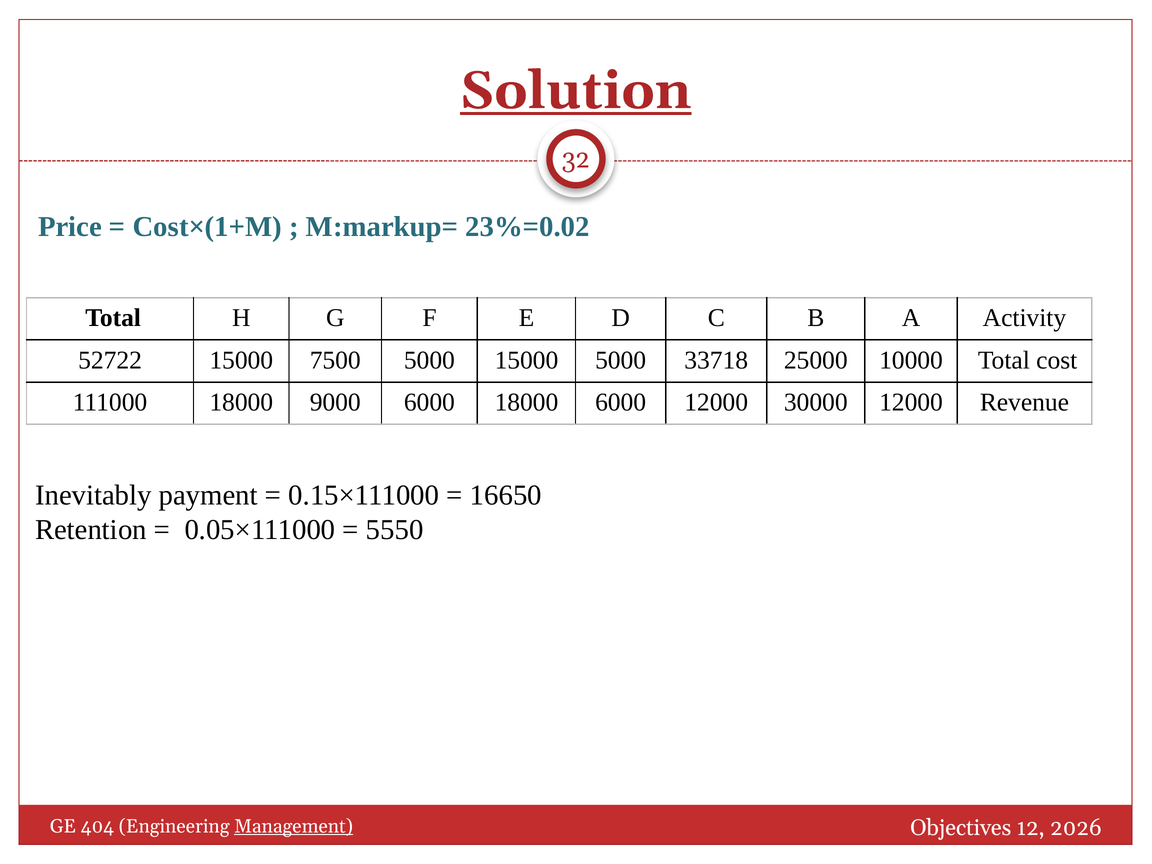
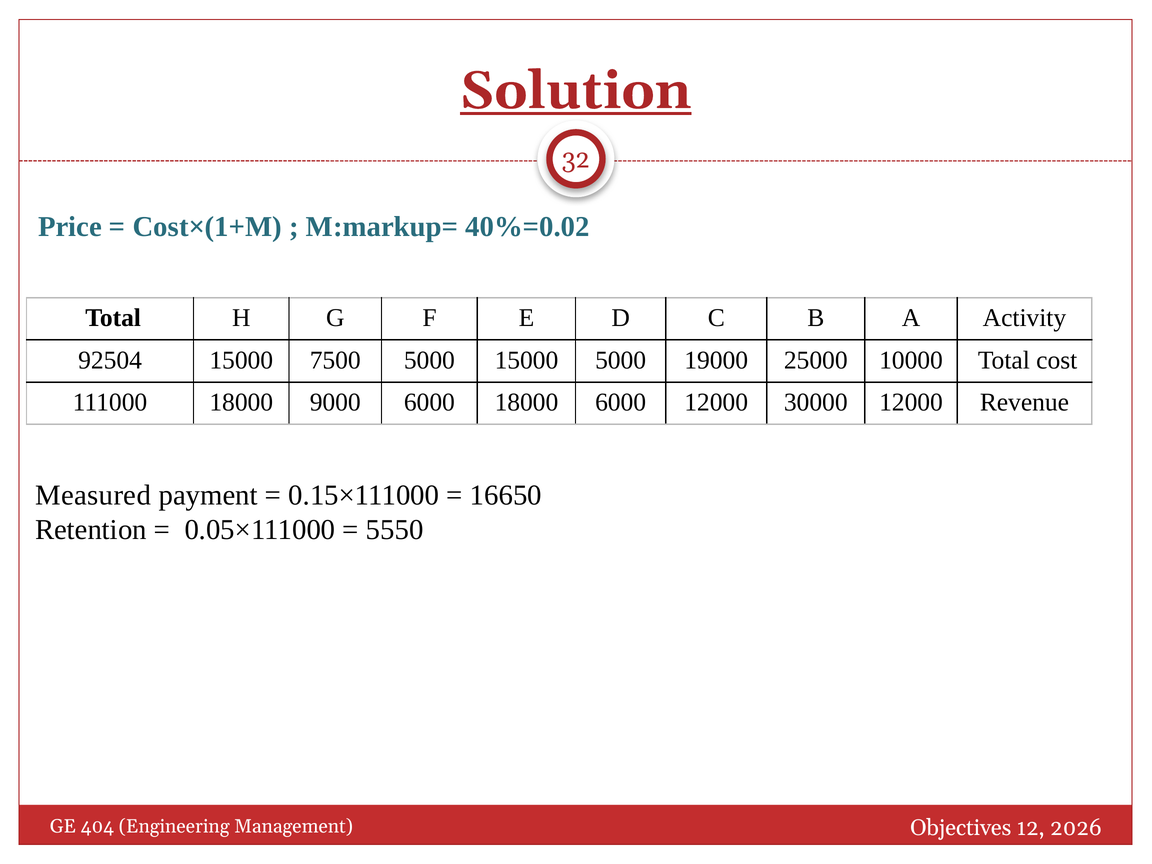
23%=0.02: 23%=0.02 -> 40%=0.02 (528, 227)
52722: 52722 -> 92504 (110, 360)
33718: 33718 -> 19000 (716, 360)
Inevitably: Inevitably -> Measured (93, 495)
Management underline: present -> none (294, 826)
